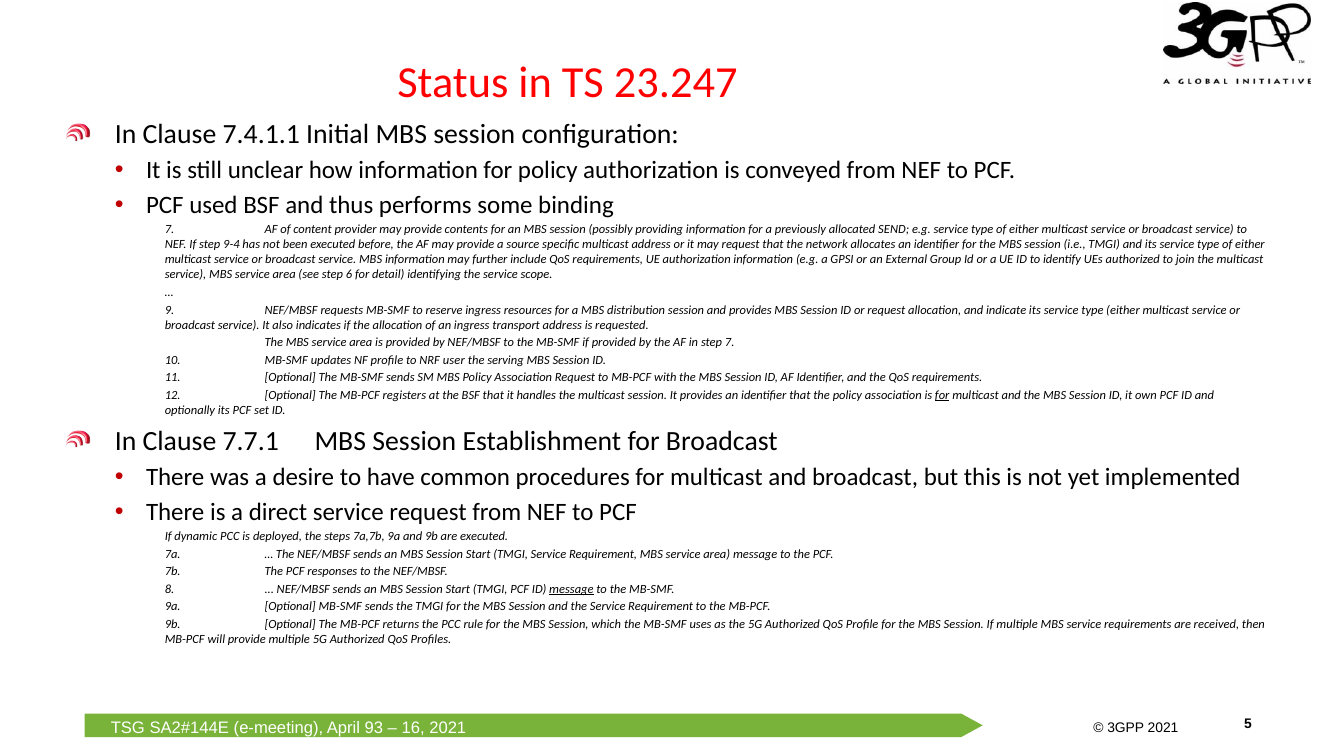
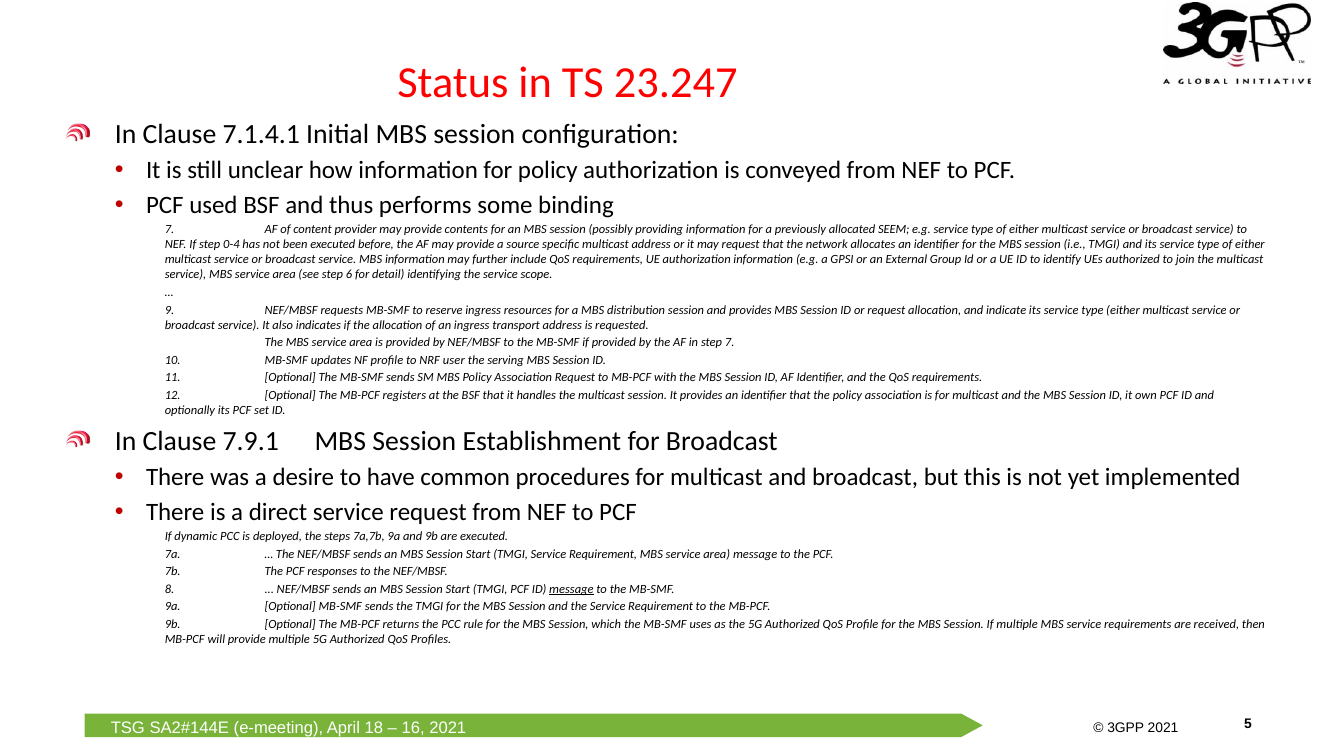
7.4.1.1: 7.4.1.1 -> 7.1.4.1 (261, 134)
SEND: SEND -> SEEM (894, 230)
9-4: 9-4 -> 0-4 (231, 245)
for underline: present -> none (942, 395)
7.7.1: 7.7.1 -> 7.9.1 (251, 441)
93: 93 -> 18 (374, 728)
